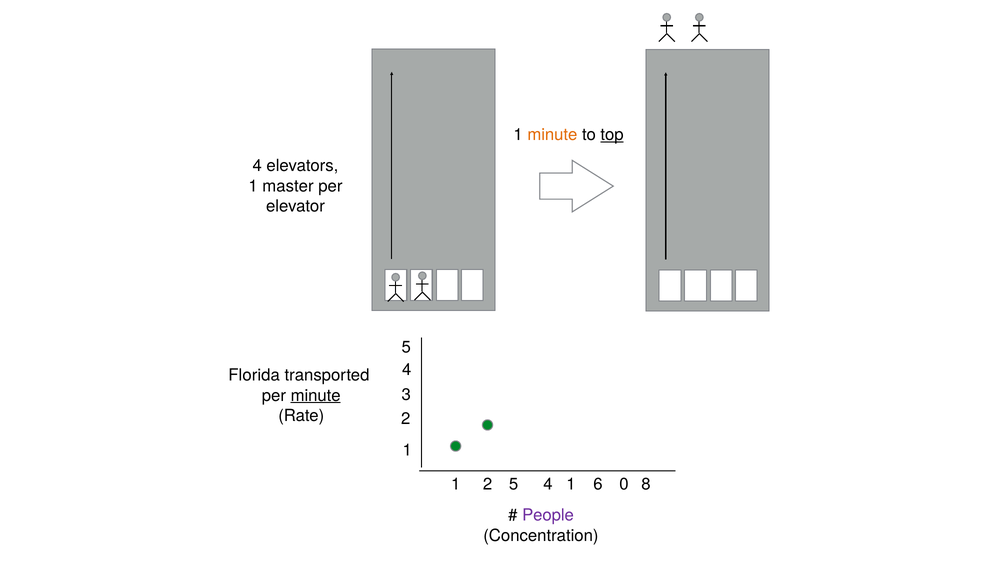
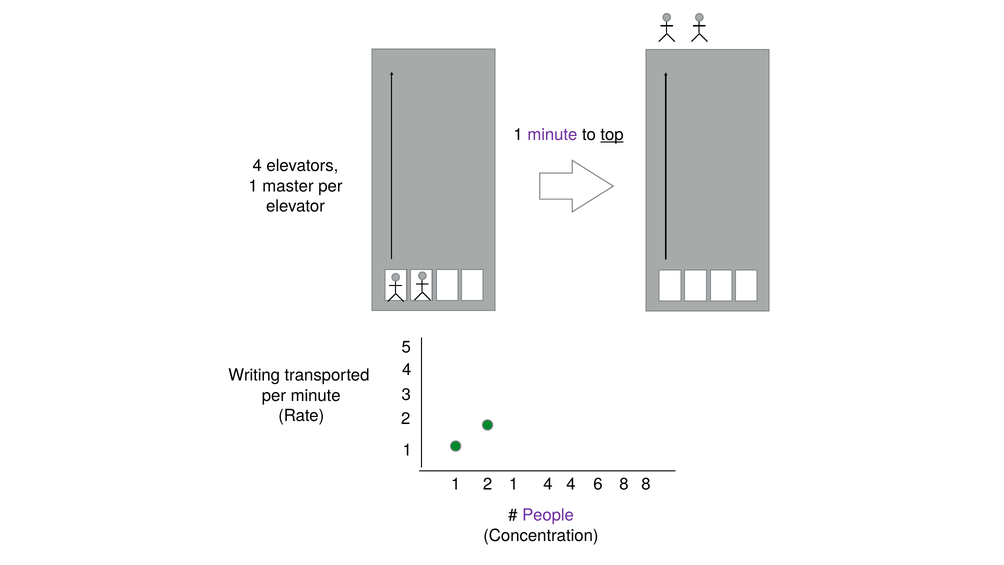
minute colour: orange -> purple (552, 134)
Florida: Florida -> Writing (254, 375)
minute underline: present -> none (316, 395)
2 5: 5 -> 1 (514, 484)
1: 1 -> 4 (571, 484)
6 0: 0 -> 8 (624, 484)
